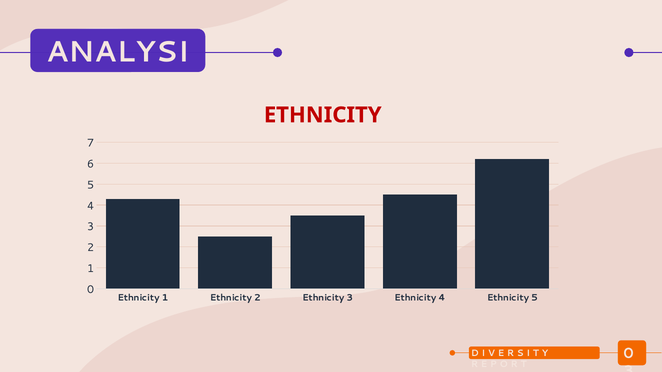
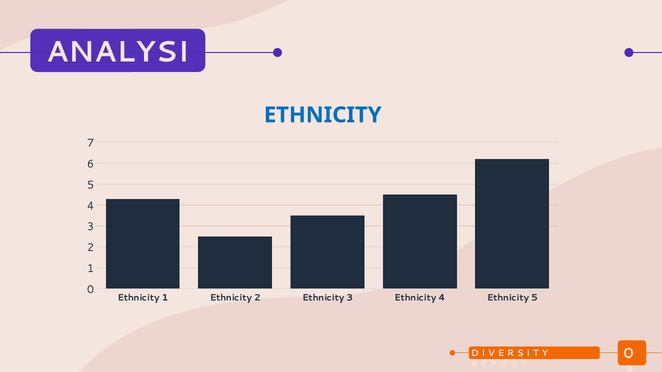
ETHNICITY colour: red -> blue (323, 115)
